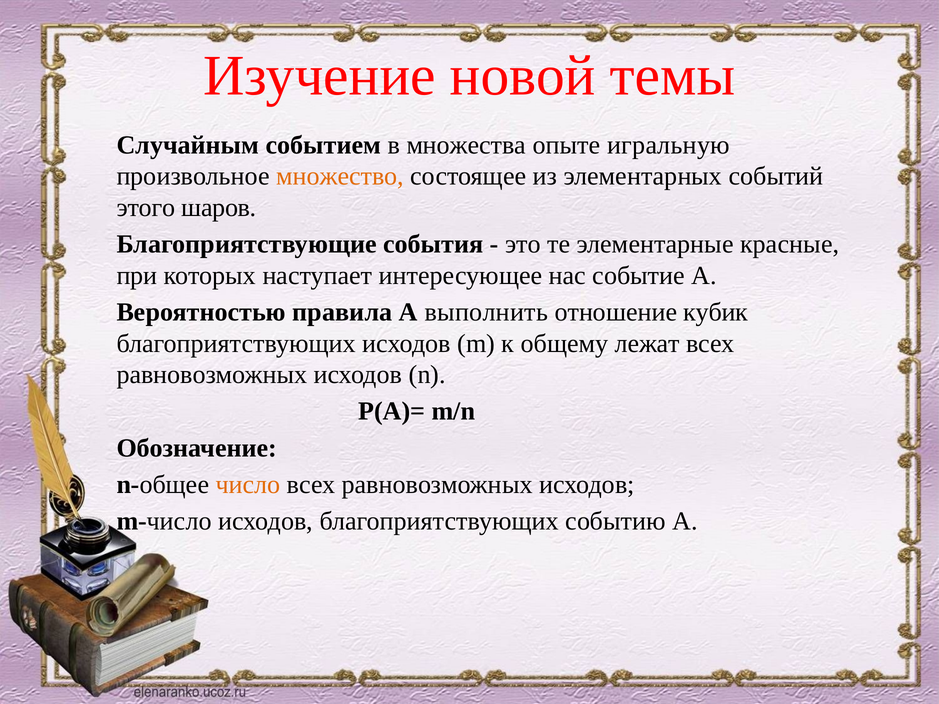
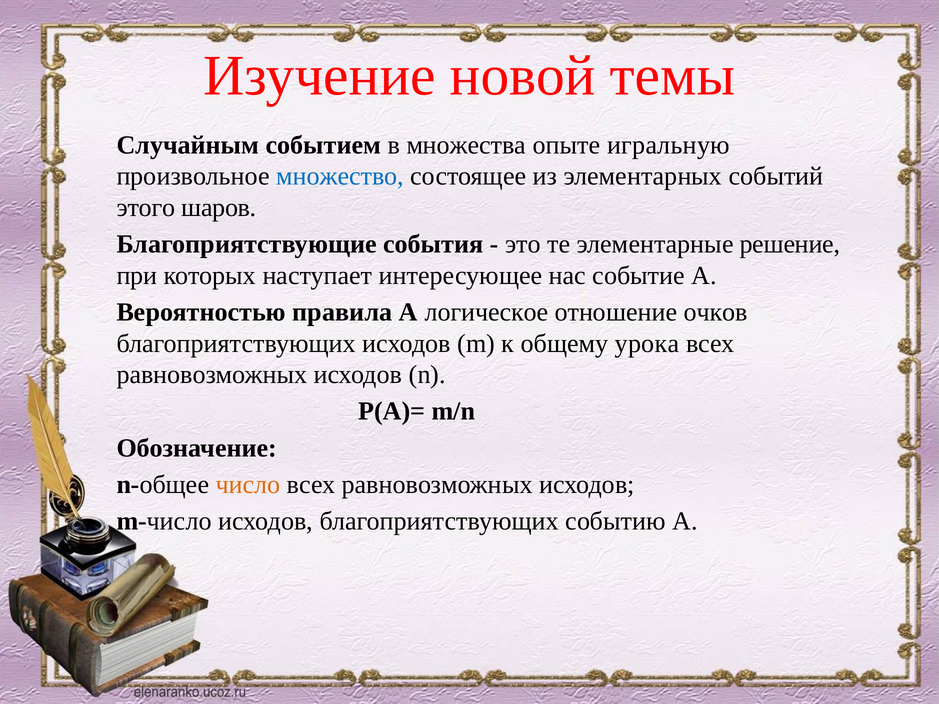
множество colour: orange -> blue (340, 176)
красные: красные -> решение (790, 244)
выполнить: выполнить -> логическое (486, 312)
кубик: кубик -> очков (716, 312)
лежат: лежат -> урока (647, 344)
